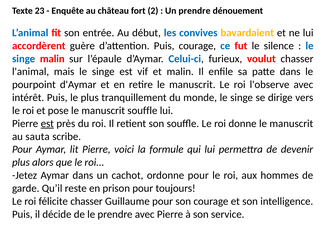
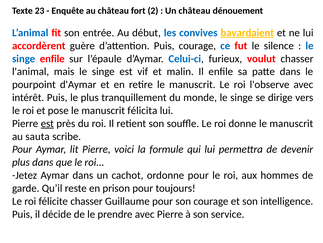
Un prendre: prendre -> château (194, 11)
bavardaient underline: none -> present (247, 33)
singe malin: malin -> enfile (52, 59)
manuscrit souffle: souffle -> félicita (142, 110)
plus alors: alors -> dans (43, 162)
